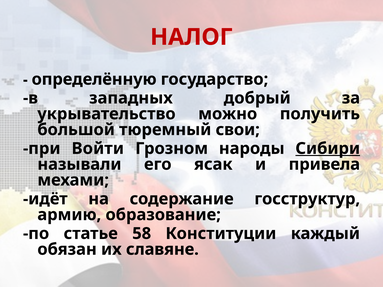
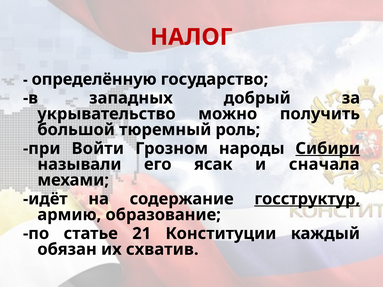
свои: свои -> роль (238, 130)
привела: привела -> сначала (324, 164)
госструктур underline: none -> present (307, 199)
58: 58 -> 21 (142, 234)
славяне: славяне -> схватив (162, 250)
